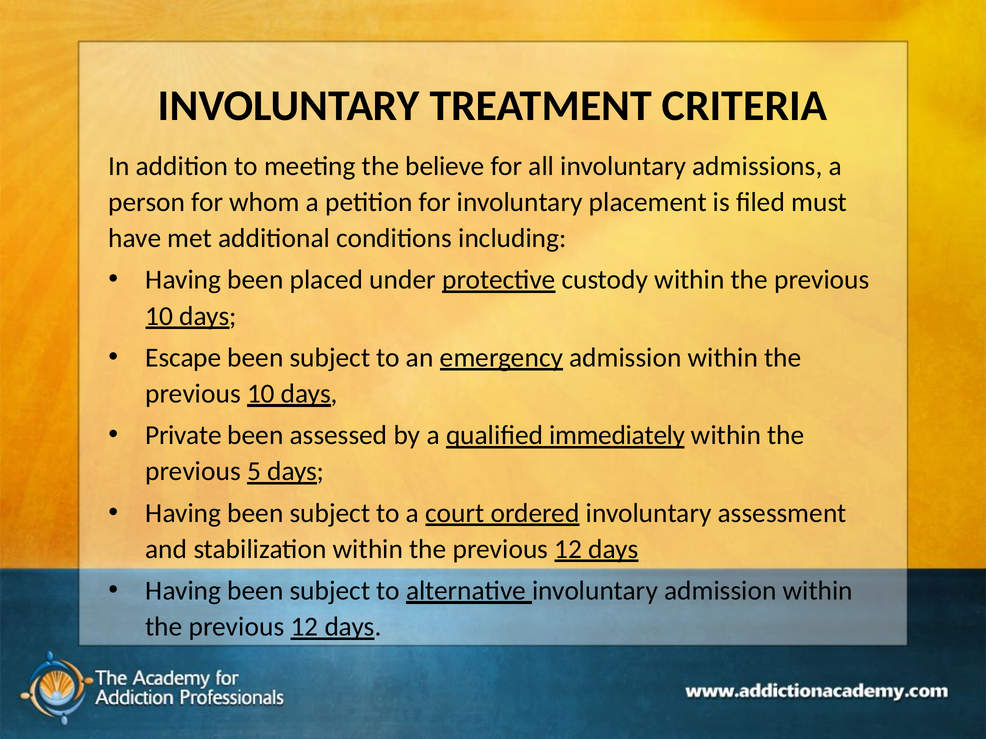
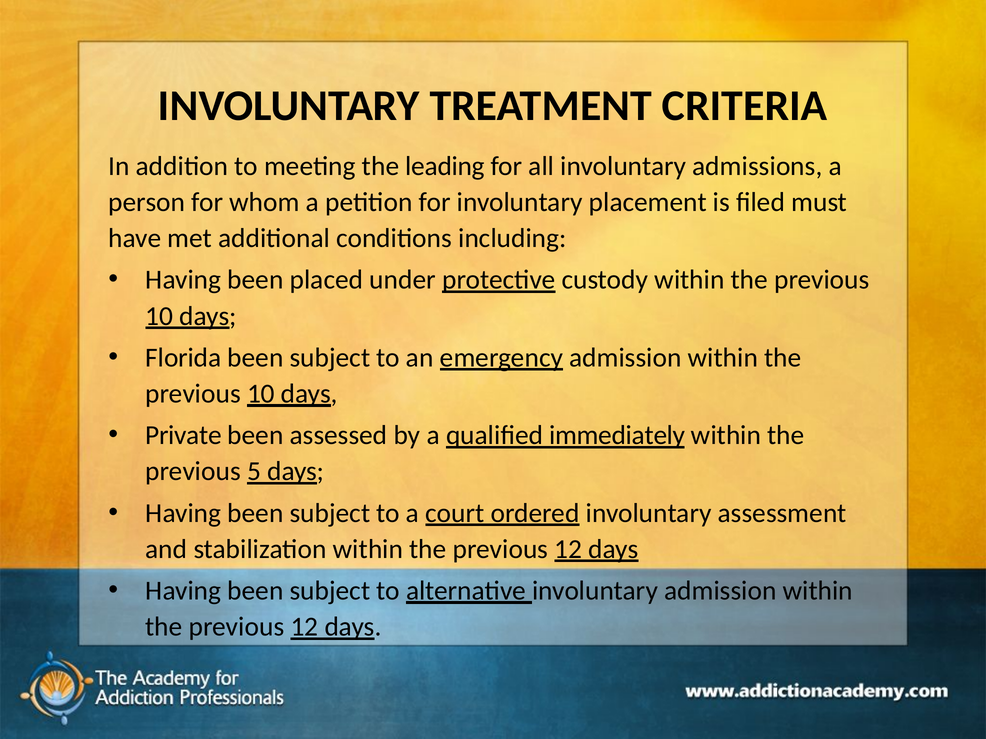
believe: believe -> leading (445, 166)
Escape: Escape -> Florida (183, 358)
